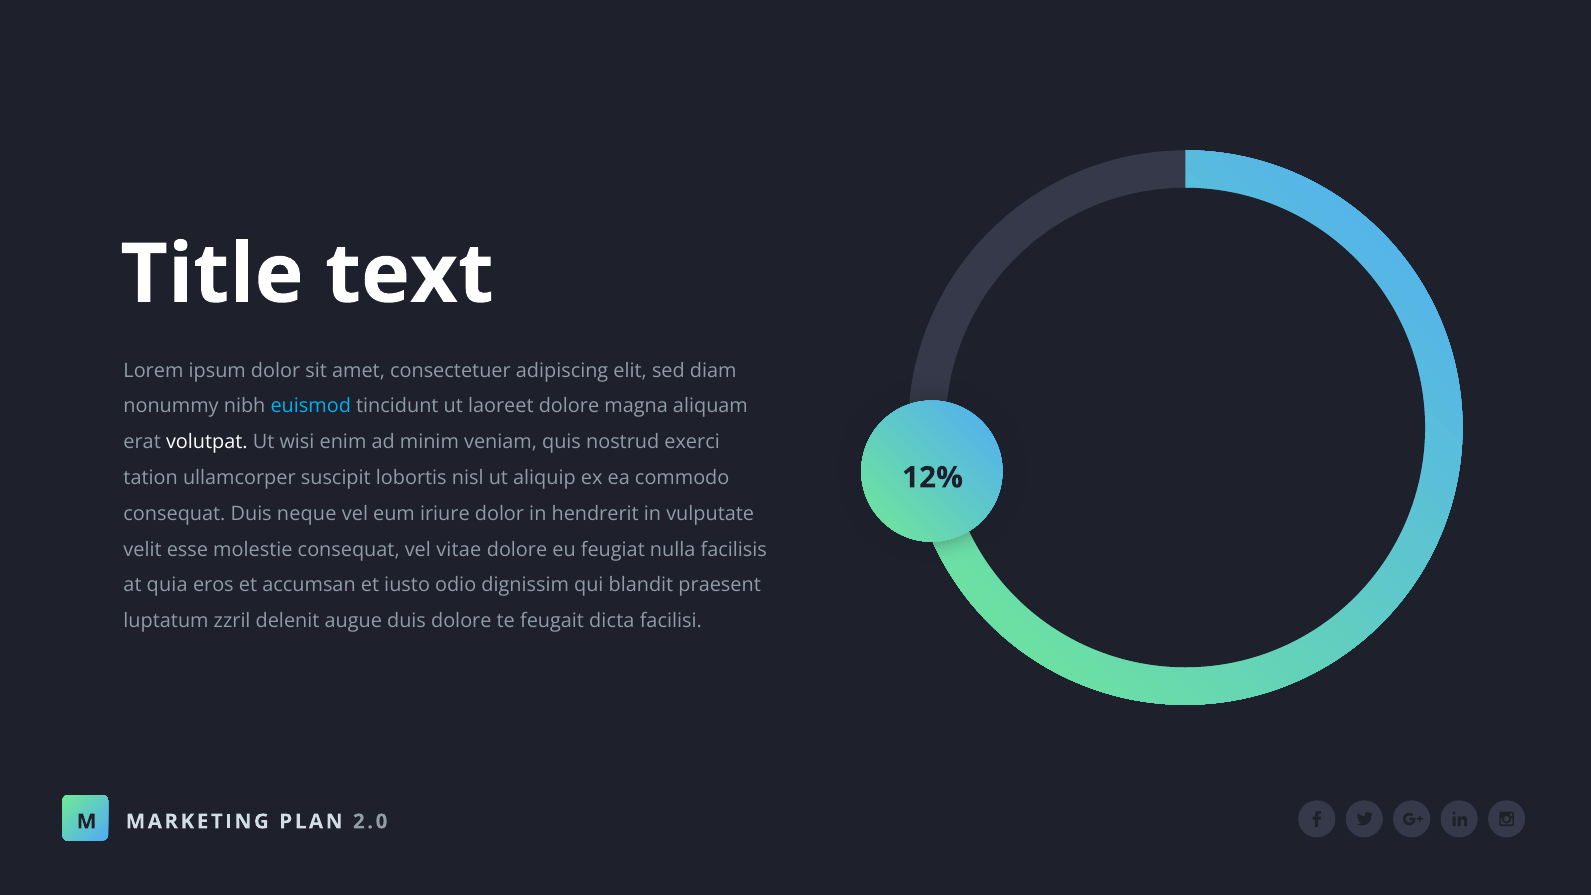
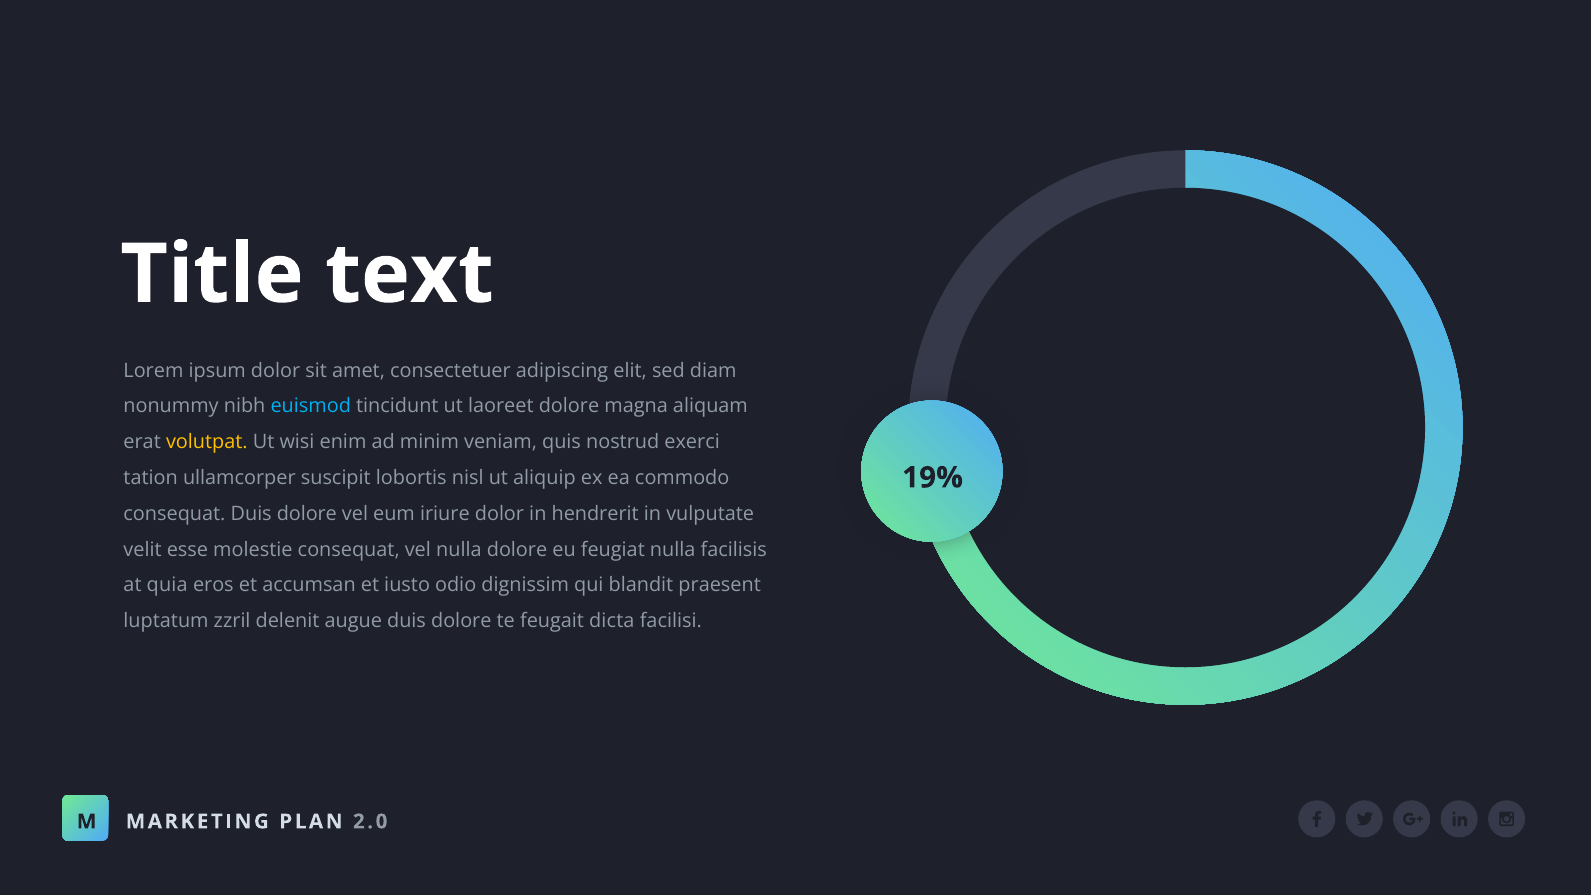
volutpat colour: white -> yellow (207, 442)
12%: 12% -> 19% (933, 478)
consequat Duis neque: neque -> dolore (307, 514)
vel vitae: vitae -> nulla (459, 549)
